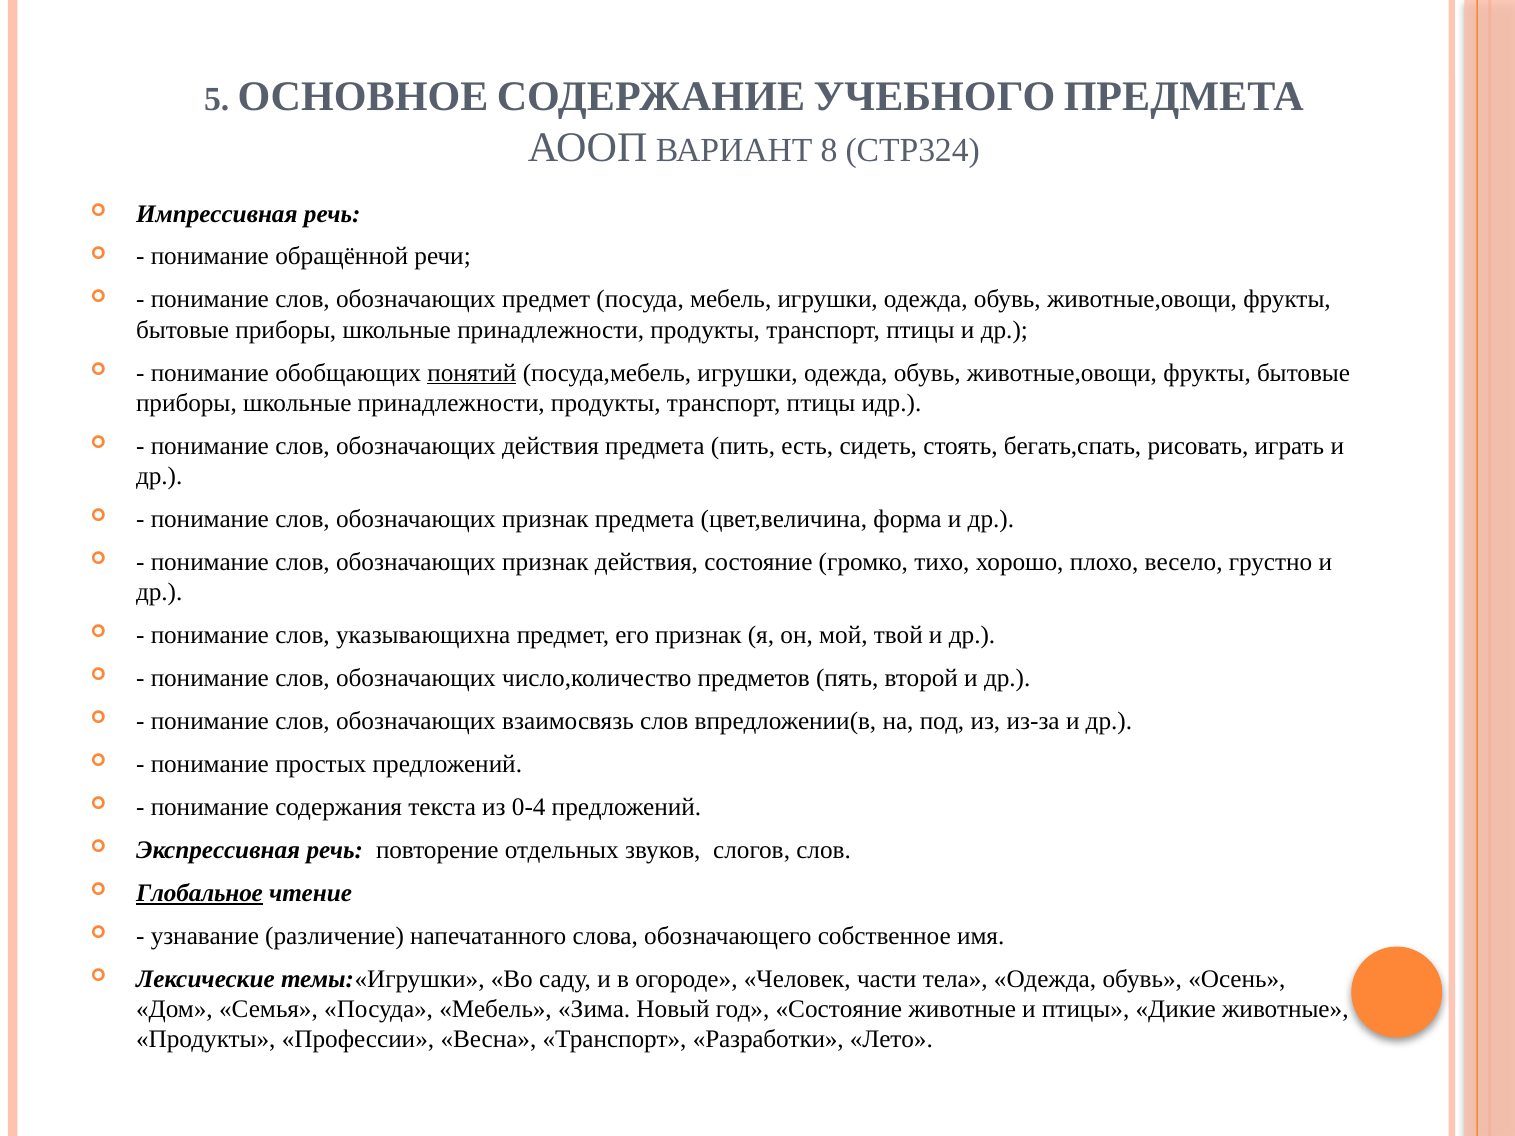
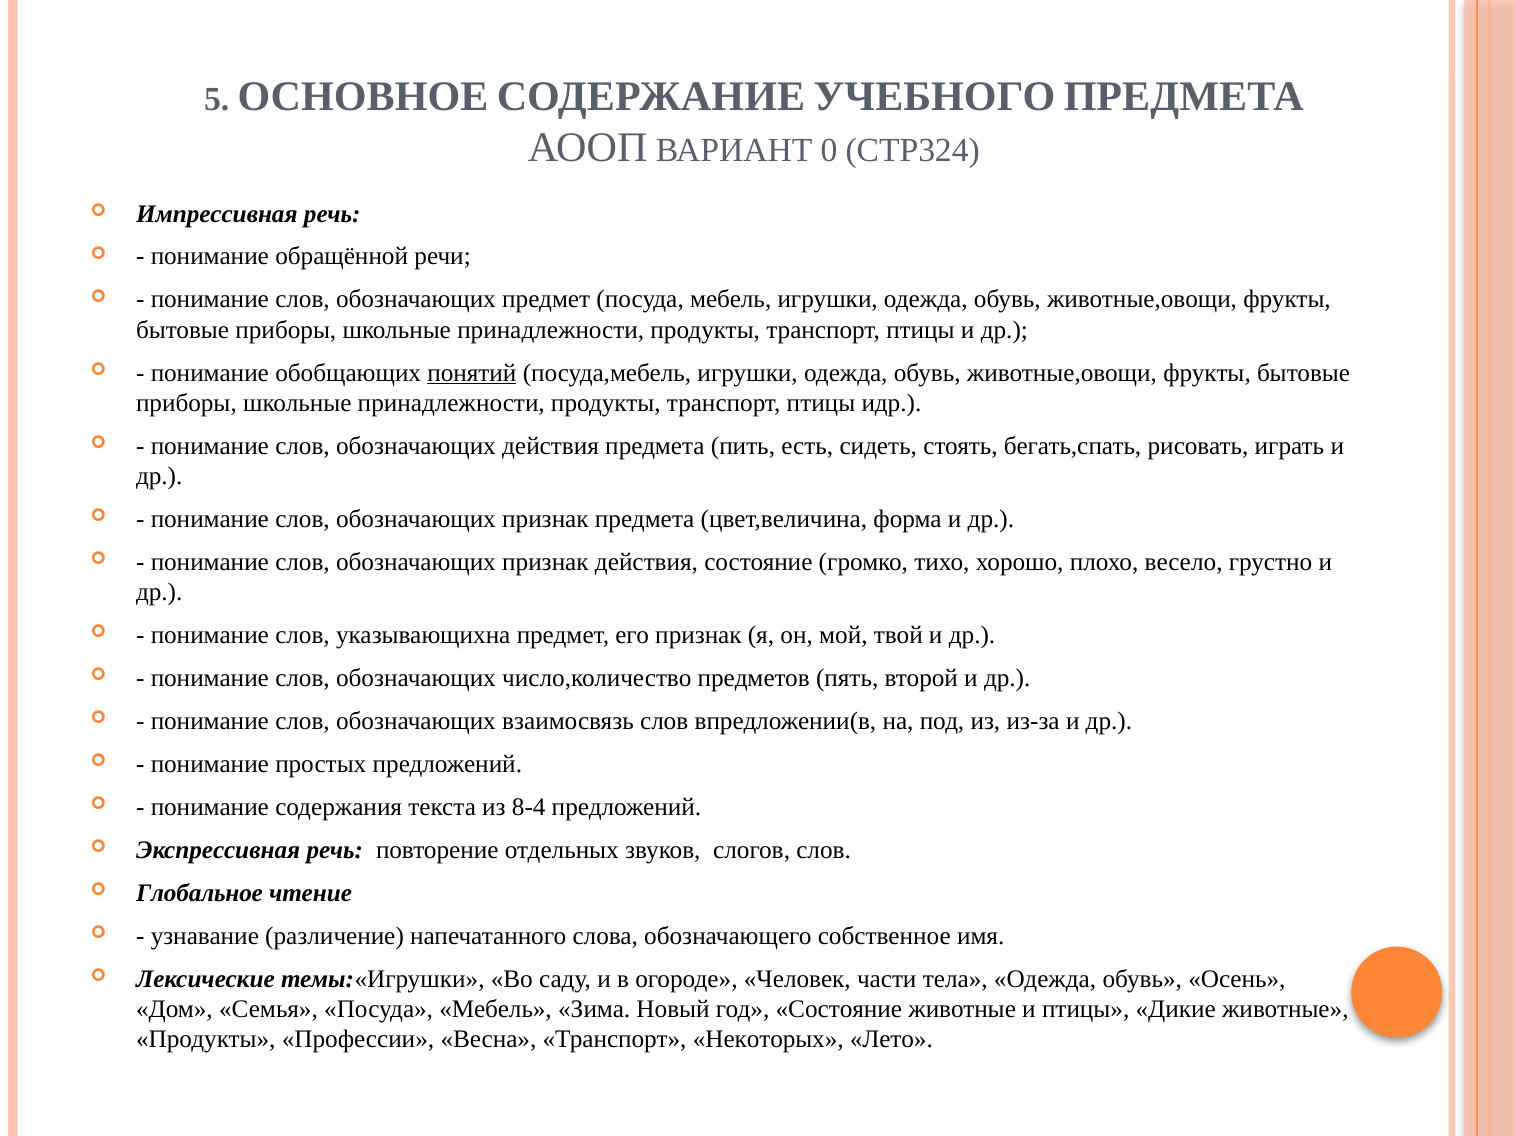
8: 8 -> 0 (829, 150)
0-4: 0-4 -> 8-4 (529, 807)
Глобальное underline: present -> none (200, 893)
Разработки: Разработки -> Некоторых (768, 1040)
